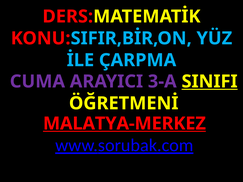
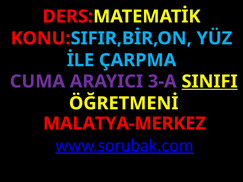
MALATYA-MERKEZ underline: present -> none (124, 124)
